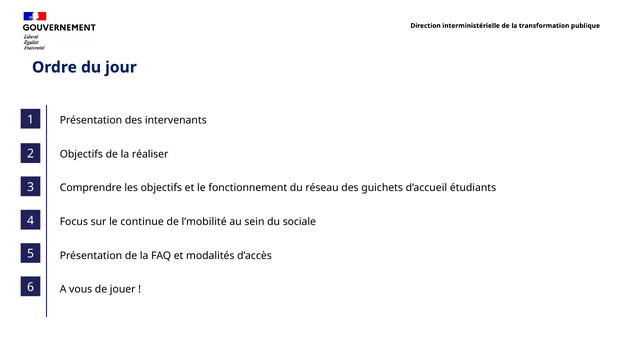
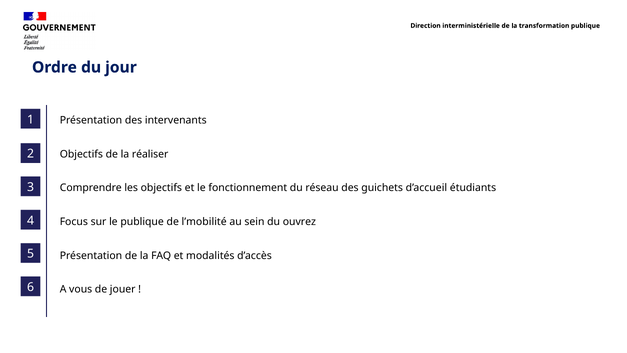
le continue: continue -> publique (142, 222)
sociale: sociale -> ouvrez (299, 222)
